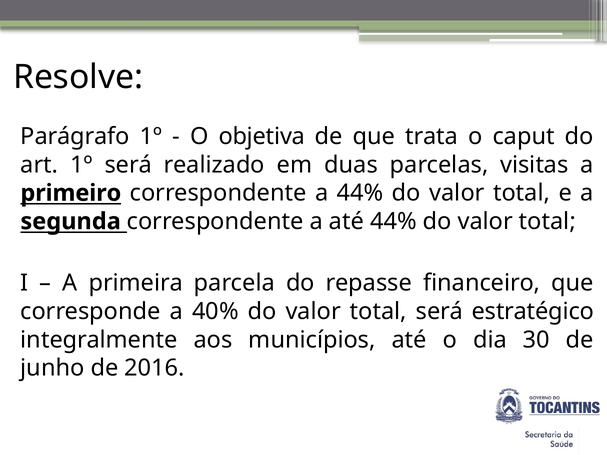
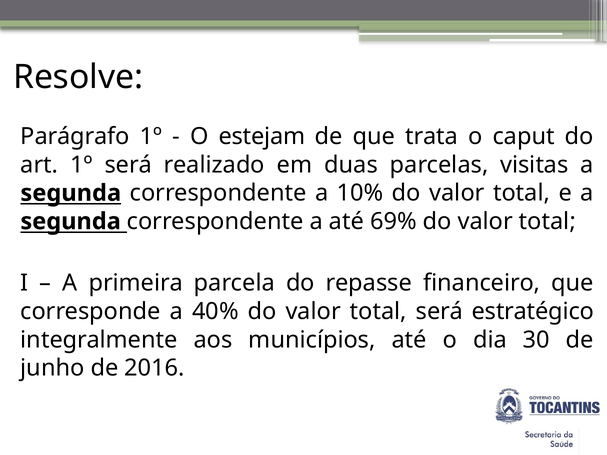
objetiva: objetiva -> estejam (262, 136)
primeiro: primeiro -> segunda (71, 193)
a 44%: 44% -> 10% (360, 193)
até 44%: 44% -> 69% (393, 222)
